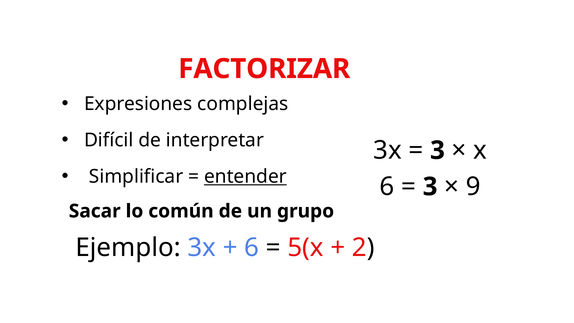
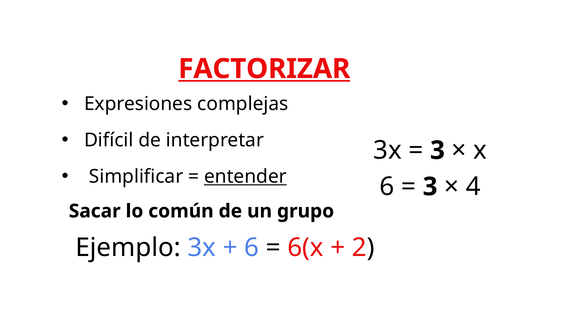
FACTORIZAR underline: none -> present (264, 69)
9: 9 -> 4 (473, 187)
5(x: 5(x -> 6(x (306, 248)
